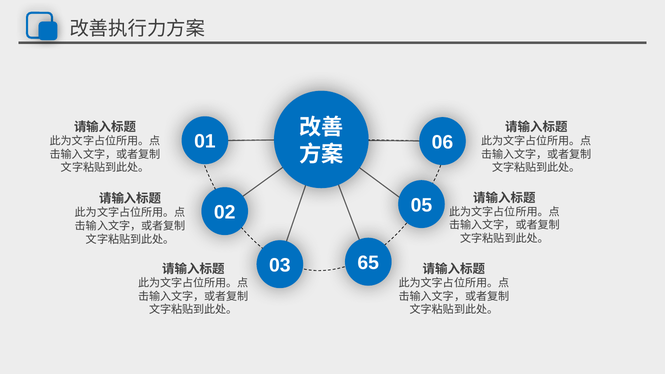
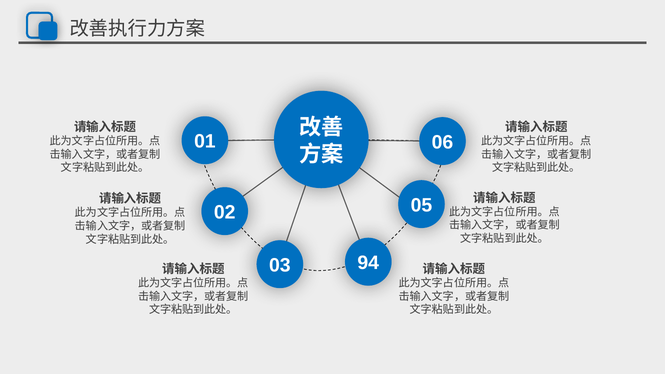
65: 65 -> 94 (368, 263)
